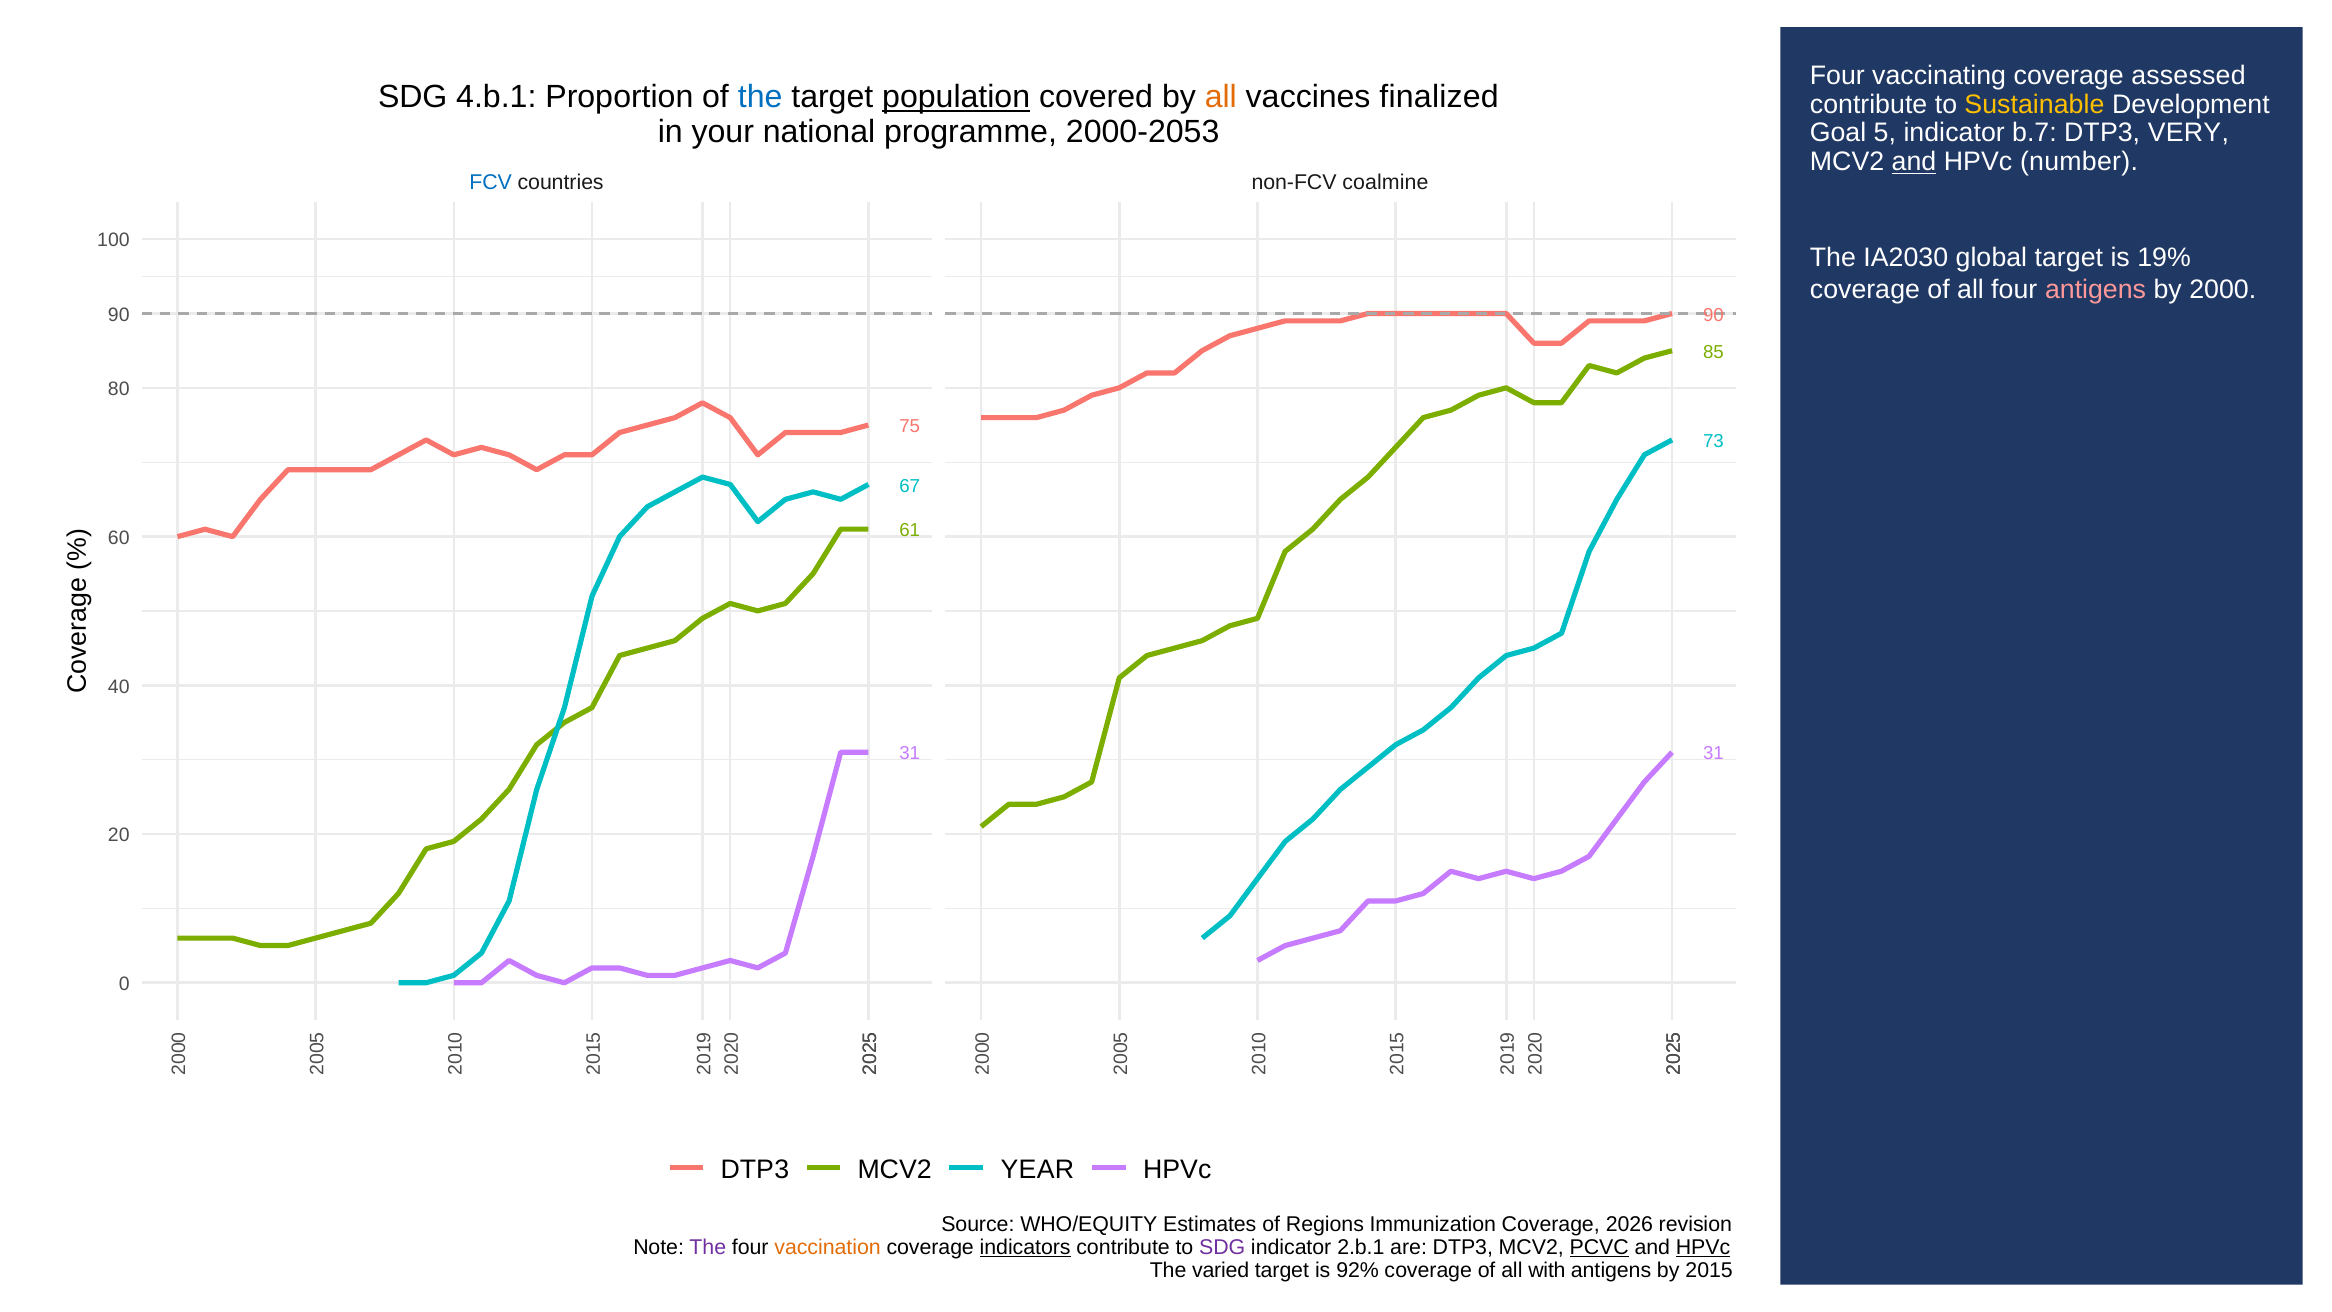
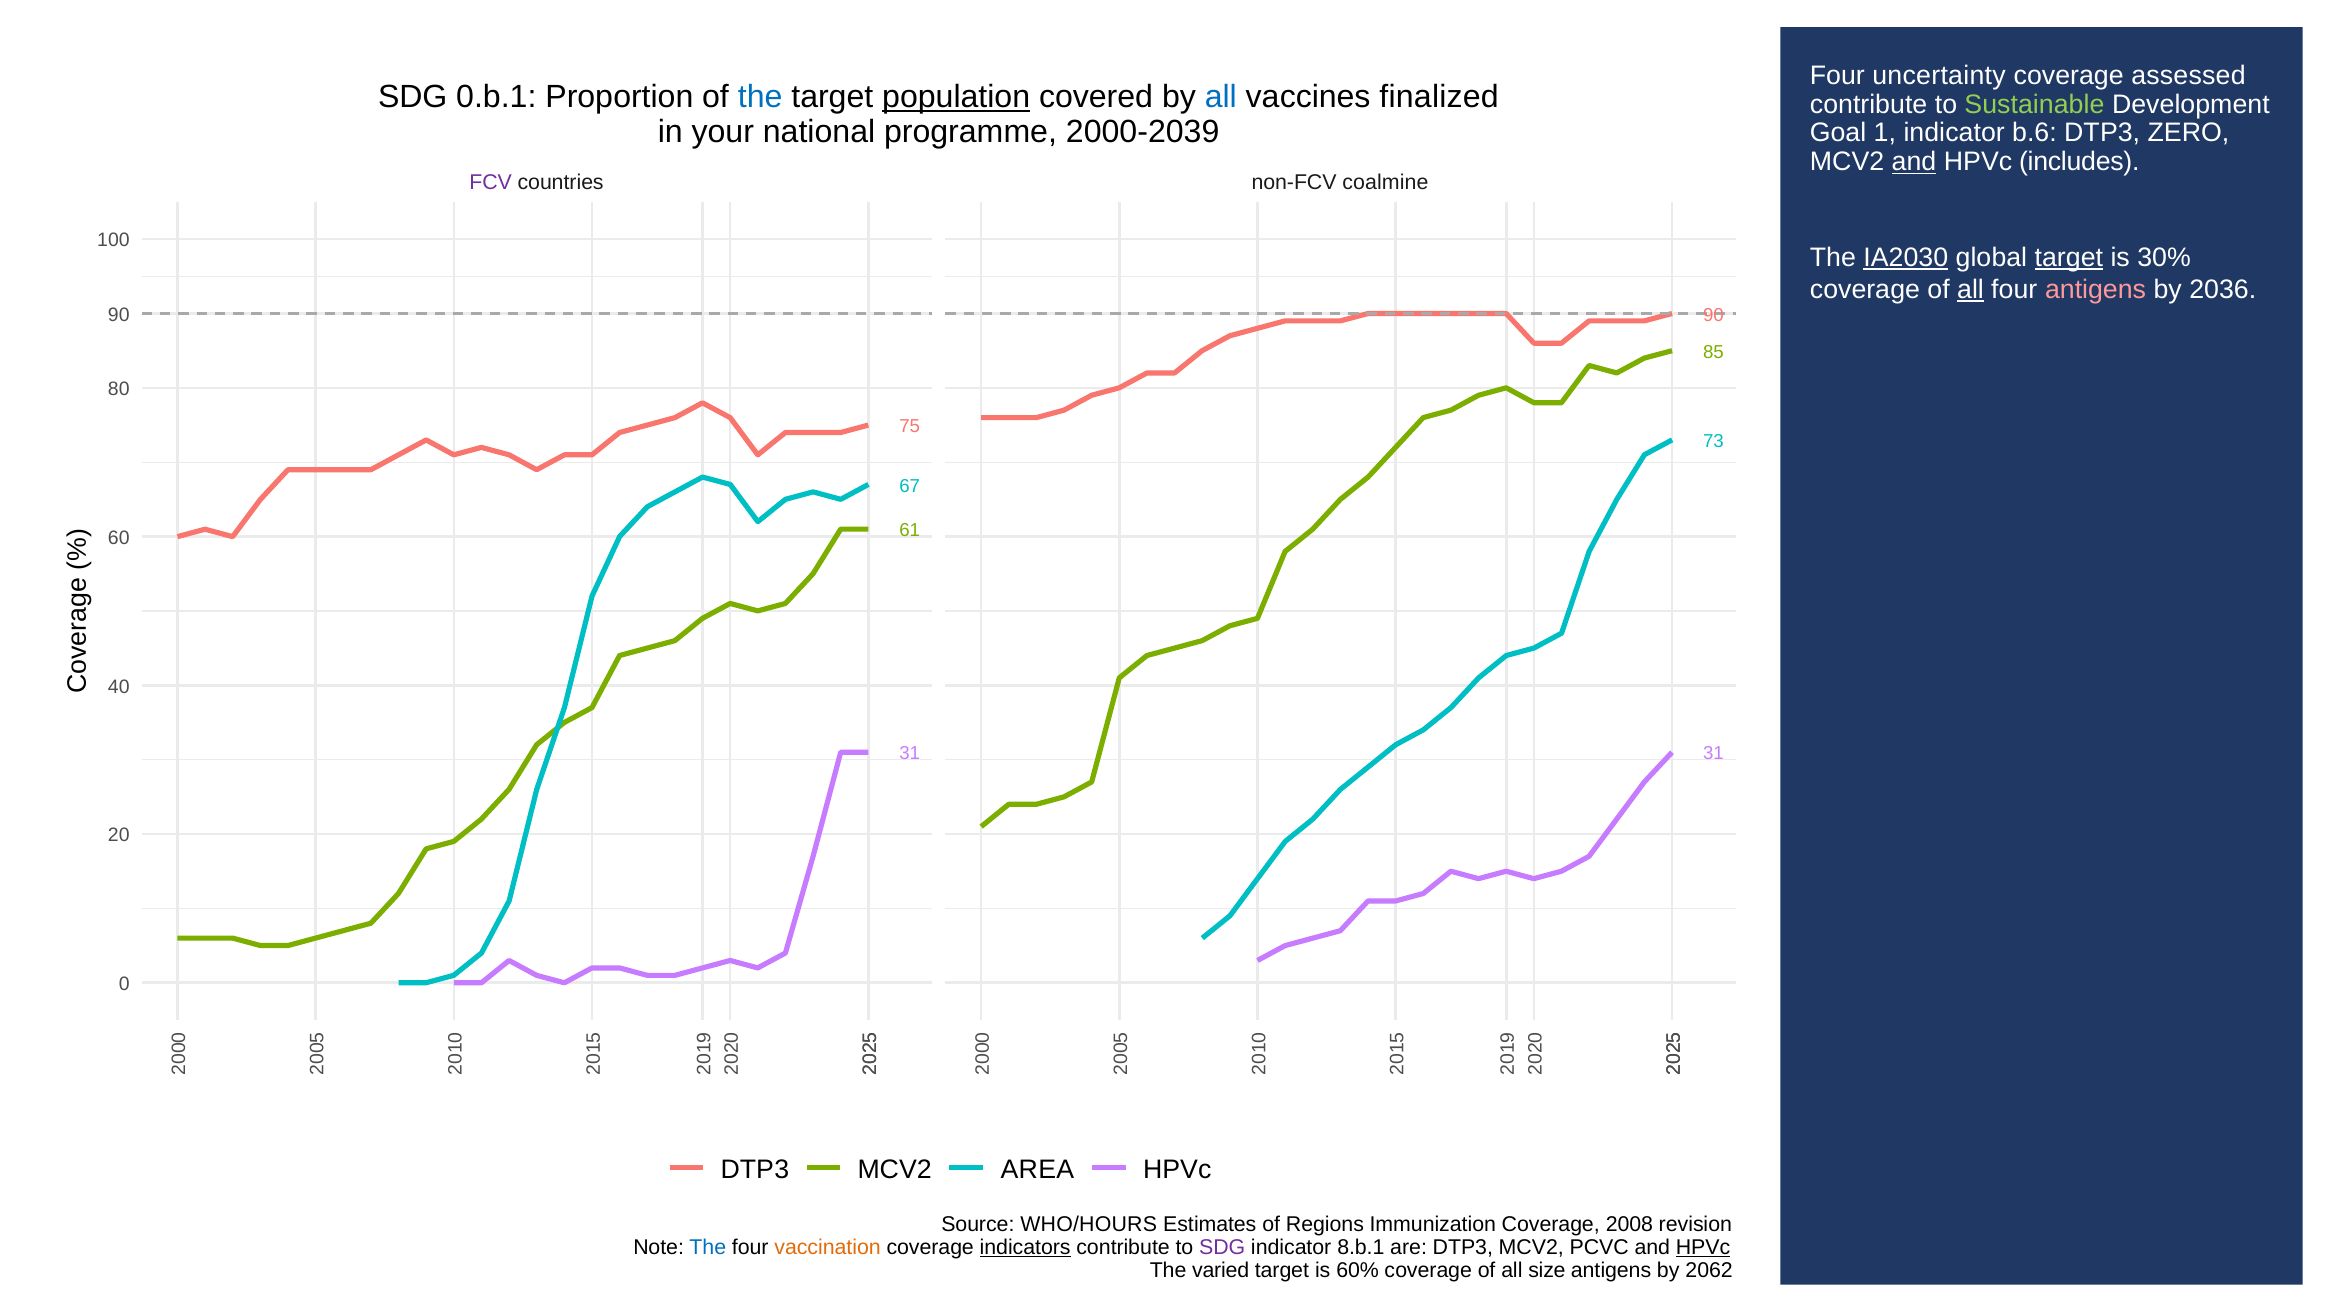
vaccinating: vaccinating -> uncertainty (1939, 75)
4.b.1: 4.b.1 -> 0.b.1 (496, 97)
all colour: orange -> blue (1221, 97)
Sustainable colour: yellow -> light green (2034, 104)
2000-2053: 2000-2053 -> 2000-2039 (1143, 132)
Goal 5: 5 -> 1 (1885, 133)
b.7: b.7 -> b.6 (2034, 133)
VERY: VERY -> ZERO (2188, 133)
number: number -> includes (2079, 162)
FCV colour: blue -> purple (491, 183)
IA2030 underline: none -> present (1906, 258)
target underline: none -> present (2069, 258)
19%: 19% -> 30% (2164, 258)
all underline: none -> present (1971, 290)
2000: 2000 -> 2036 (2223, 290)
YEAR: YEAR -> AREA (1037, 1169)
WHO/EQUITY: WHO/EQUITY -> WHO/HOURS (1089, 1224)
2026: 2026 -> 2008 (1629, 1224)
The colour: purple -> blue (708, 1247)
2.b.1: 2.b.1 -> 8.b.1 (1361, 1247)
PCVC underline: present -> none (1599, 1247)
92%: 92% -> 60% (1358, 1270)
with: with -> size (1547, 1270)
2015: 2015 -> 2062 (1709, 1270)
